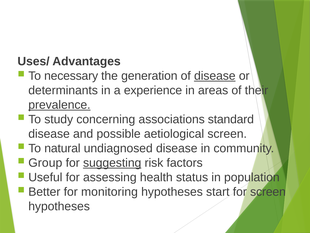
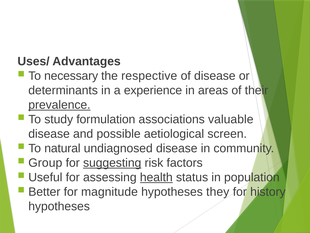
generation: generation -> respective (149, 76)
disease underline: present -> none (215, 76)
concerning: concerning -> formulation (106, 119)
standard: standard -> valuable (231, 119)
health underline: none -> present (156, 177)
monitoring: monitoring -> magnitude (109, 192)
start: start -> they (218, 192)
for screen: screen -> history (268, 192)
